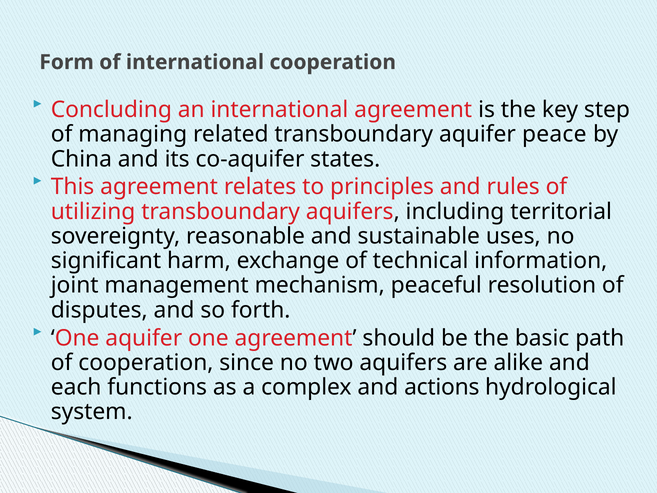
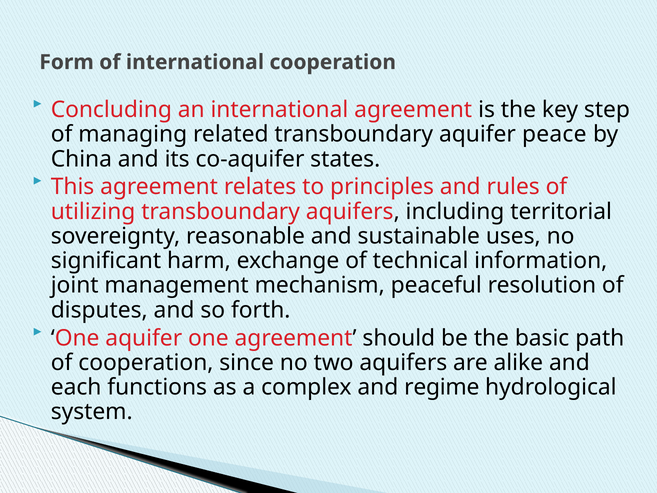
actions: actions -> regime (442, 387)
